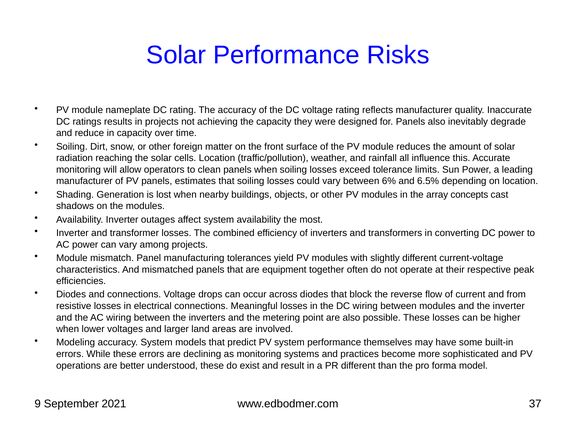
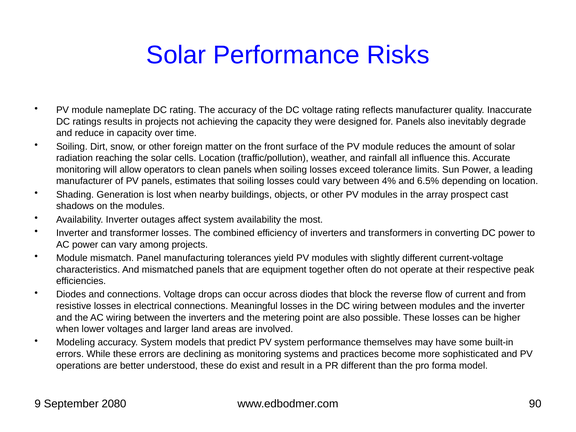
6%: 6% -> 4% (389, 181)
concepts: concepts -> prospect (469, 195)
2021: 2021 -> 2080 (114, 404)
37: 37 -> 90 (535, 404)
